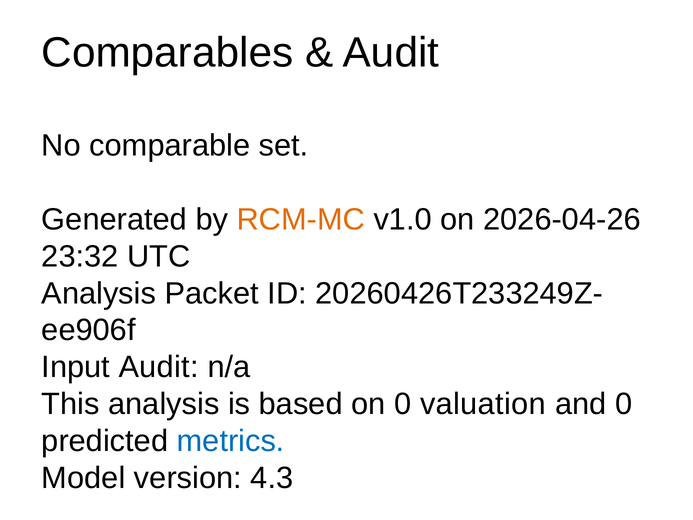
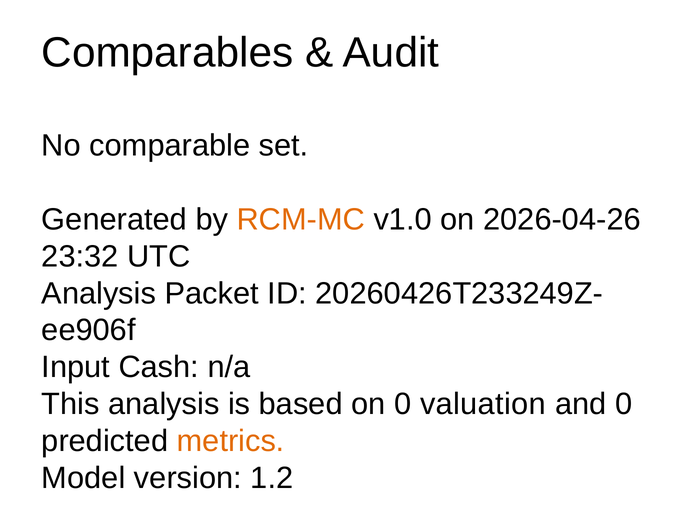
Input Audit: Audit -> Cash (159, 367)
metrics colour: blue -> orange (231, 441)
4.3: 4.3 -> 1.2 (272, 478)
